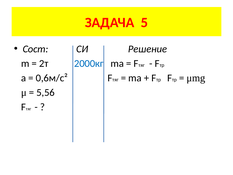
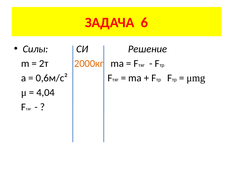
5: 5 -> 6 (144, 23)
Сост: Сост -> Силы (35, 49)
2000кг colour: blue -> orange (89, 63)
5,56: 5,56 -> 4,04 (46, 92)
